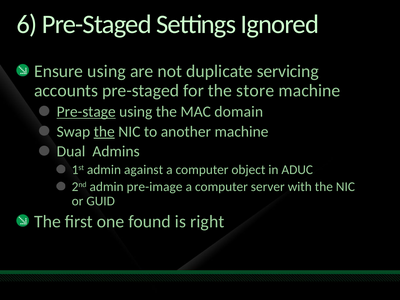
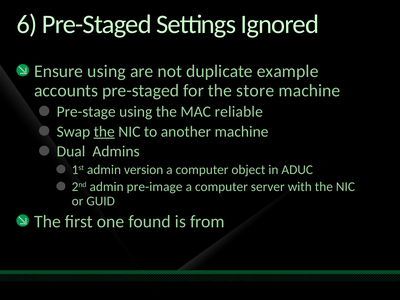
servicing: servicing -> example (288, 71)
Pre-stage underline: present -> none (86, 112)
domain: domain -> reliable (239, 112)
against: against -> version (144, 170)
right: right -> from (207, 222)
